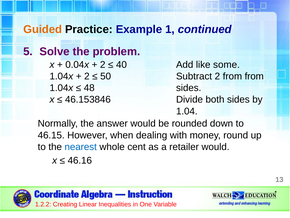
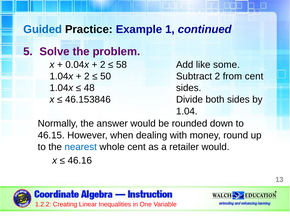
Guided colour: orange -> blue (43, 29)
40: 40 -> 58 (121, 65)
from from: from -> cent (254, 76)
